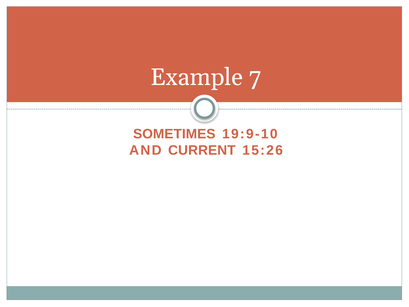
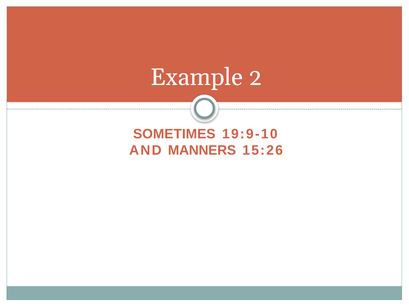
7: 7 -> 2 (255, 77)
CURRENT: CURRENT -> MANNERS (202, 150)
